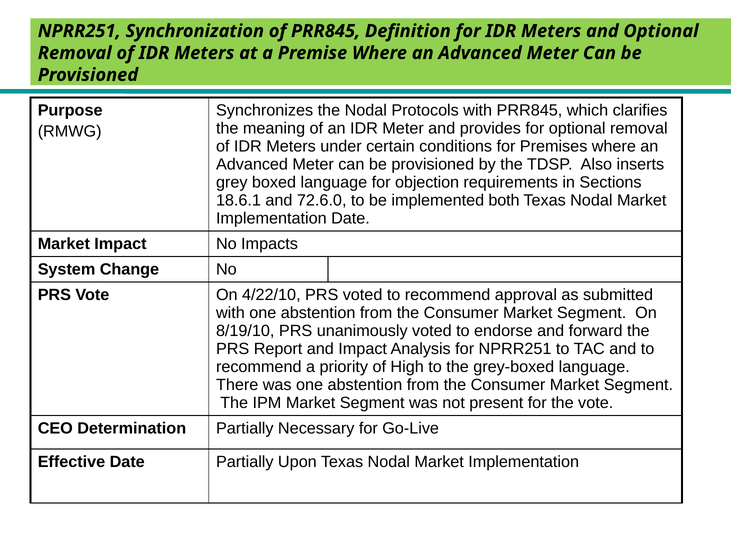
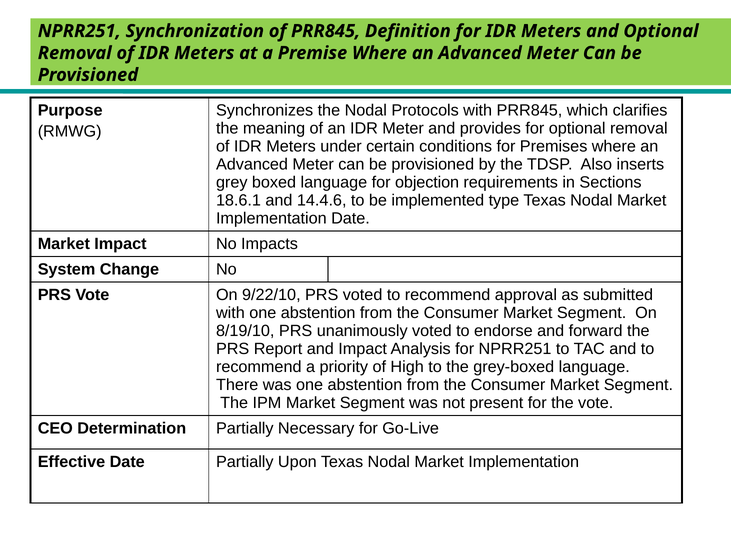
72.6.0: 72.6.0 -> 14.4.6 (322, 201)
both: both -> type (504, 201)
4/22/10: 4/22/10 -> 9/22/10 (271, 295)
